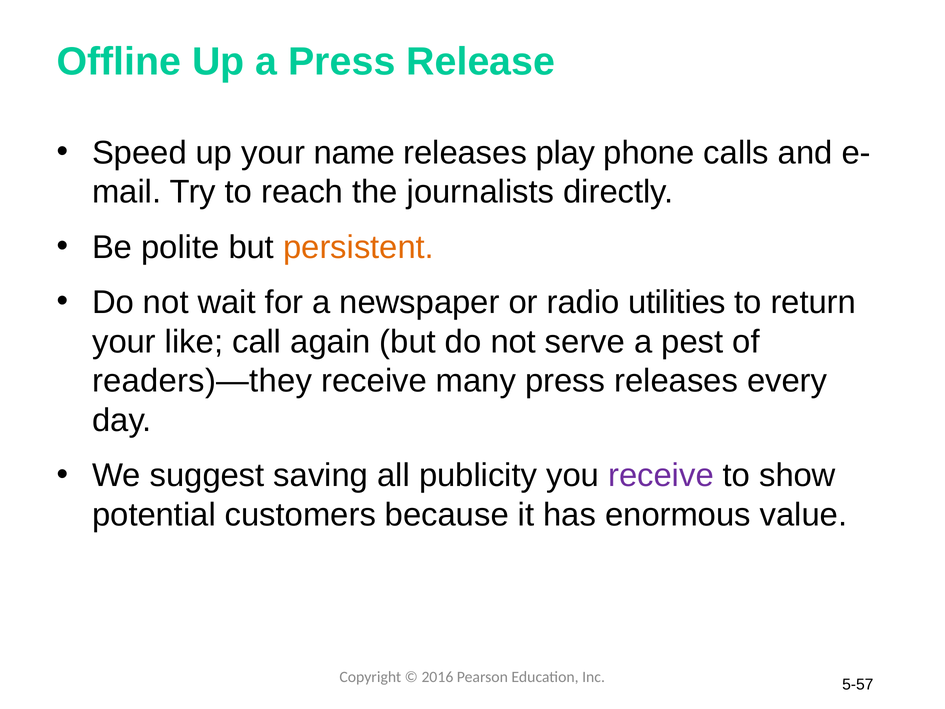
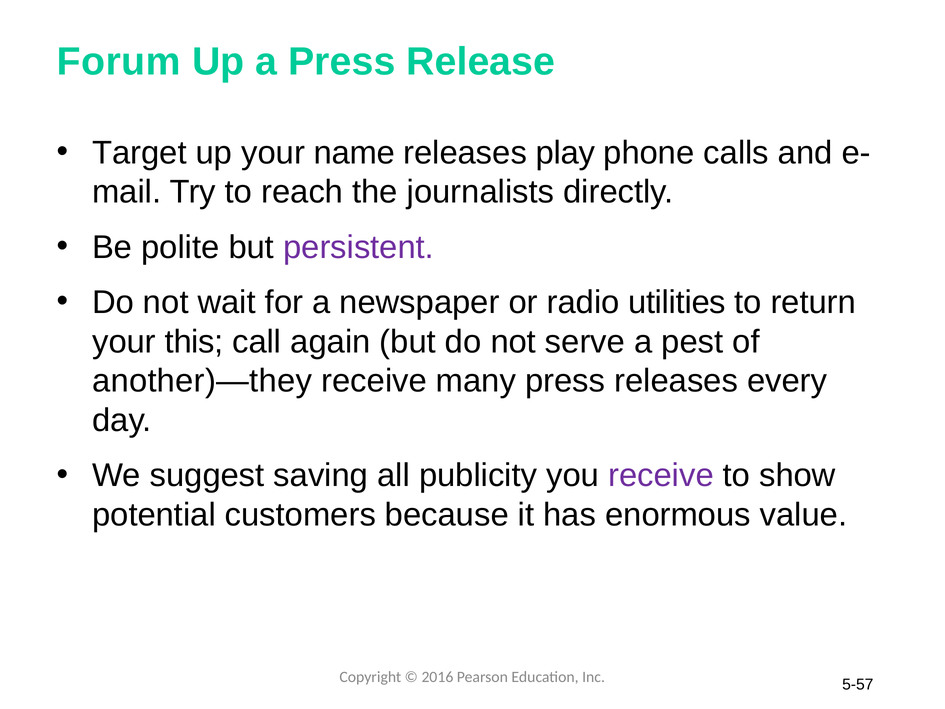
Offline: Offline -> Forum (119, 62)
Speed: Speed -> Target (139, 153)
persistent colour: orange -> purple (359, 247)
like: like -> this (194, 342)
readers)—they: readers)—they -> another)—they (202, 381)
